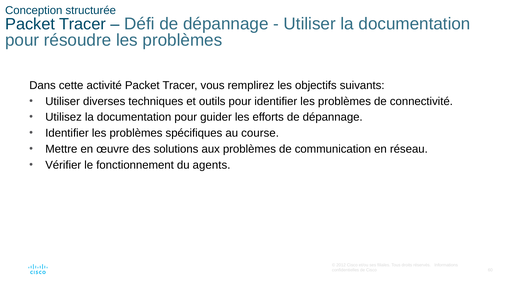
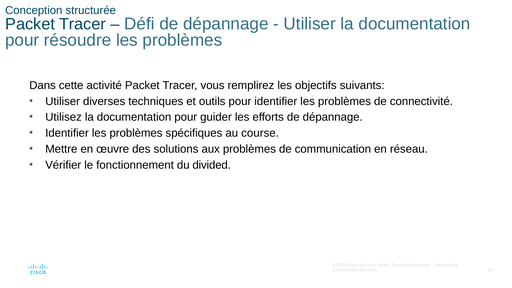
agents: agents -> divided (212, 165)
